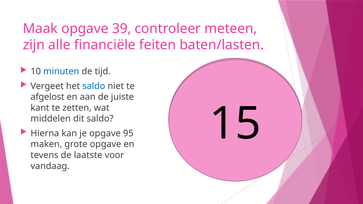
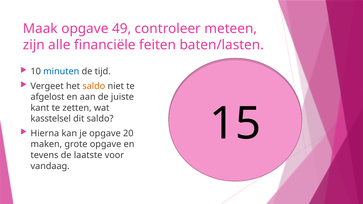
39: 39 -> 49 (122, 29)
saldo colour: blue -> orange (94, 86)
middelen: middelen -> kasstelsel (51, 119)
95: 95 -> 20 (128, 133)
